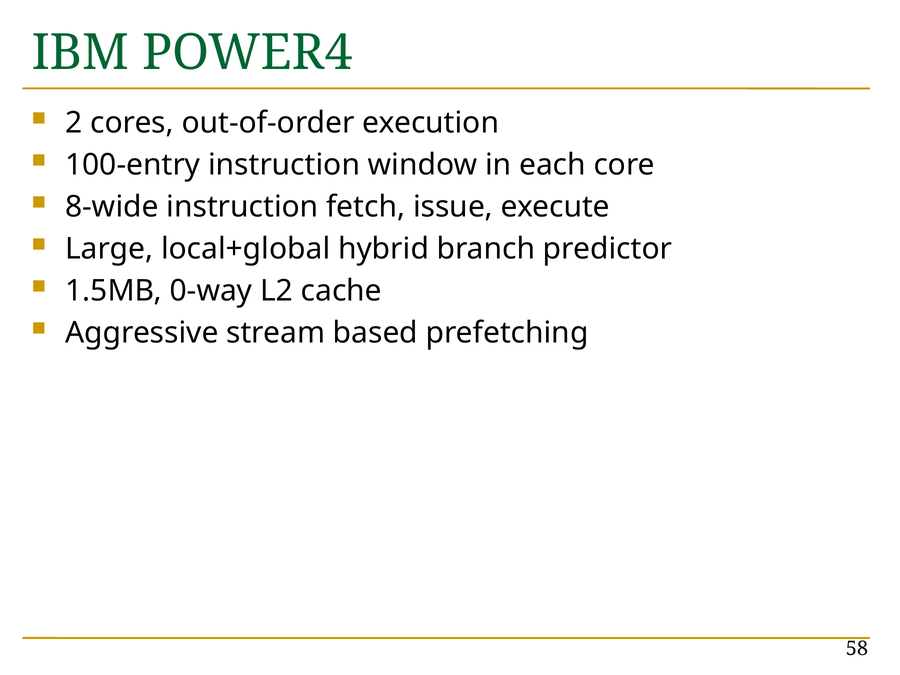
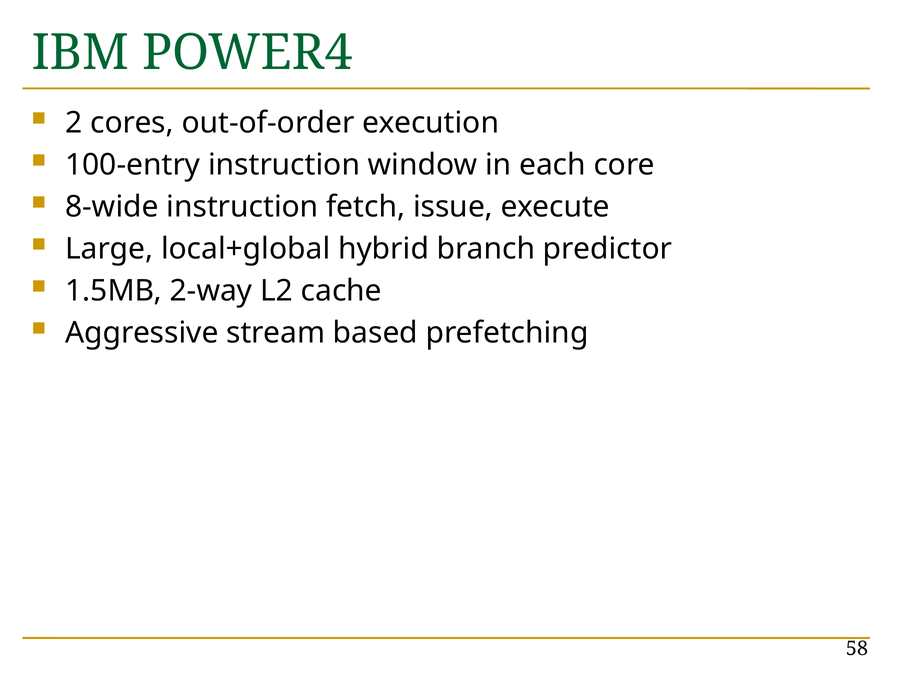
0-way: 0-way -> 2-way (211, 291)
